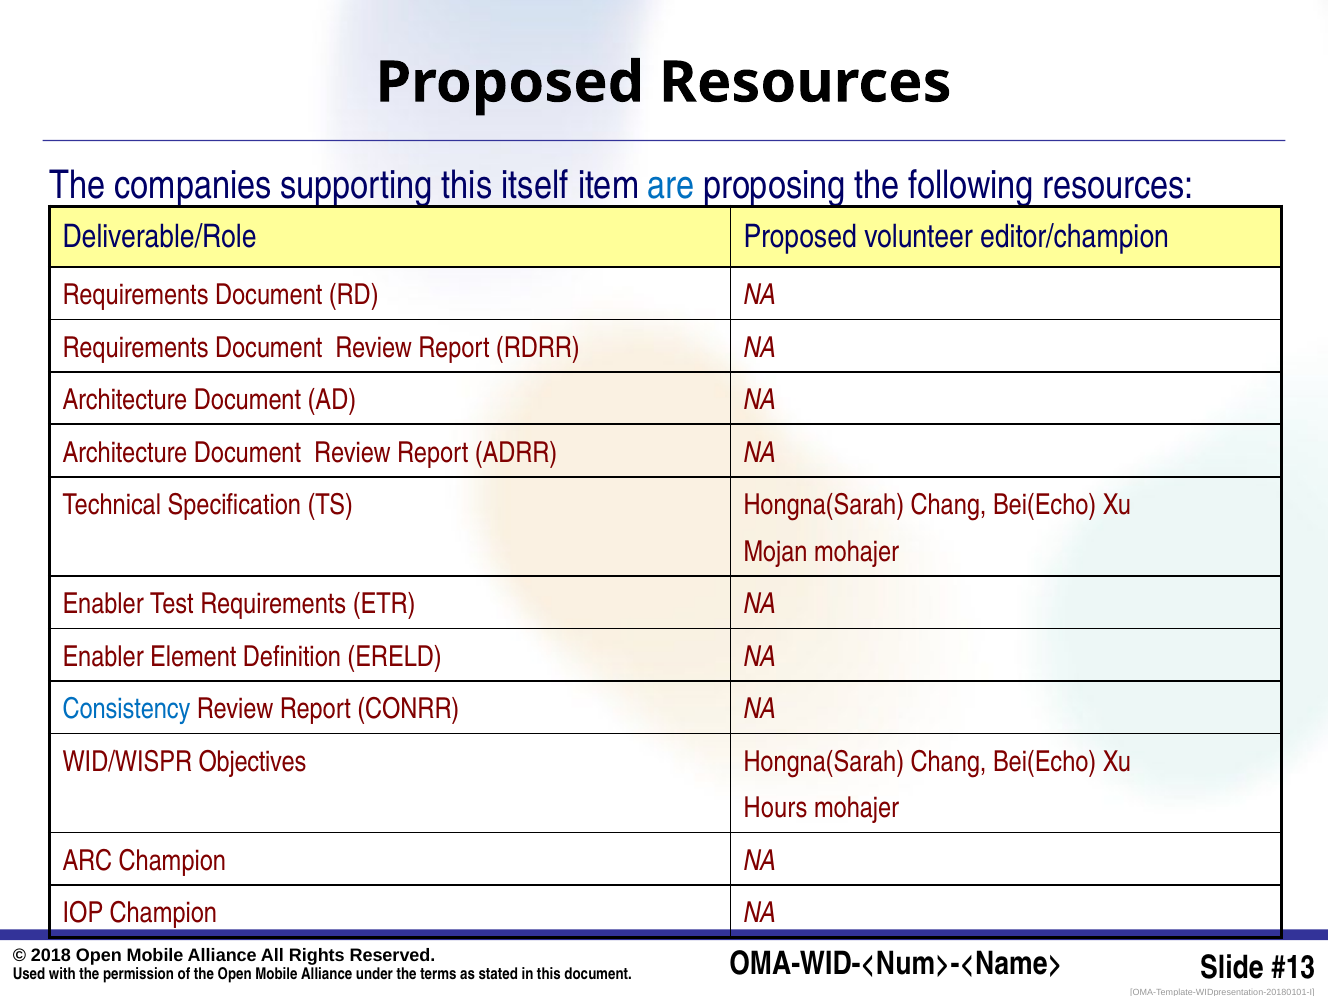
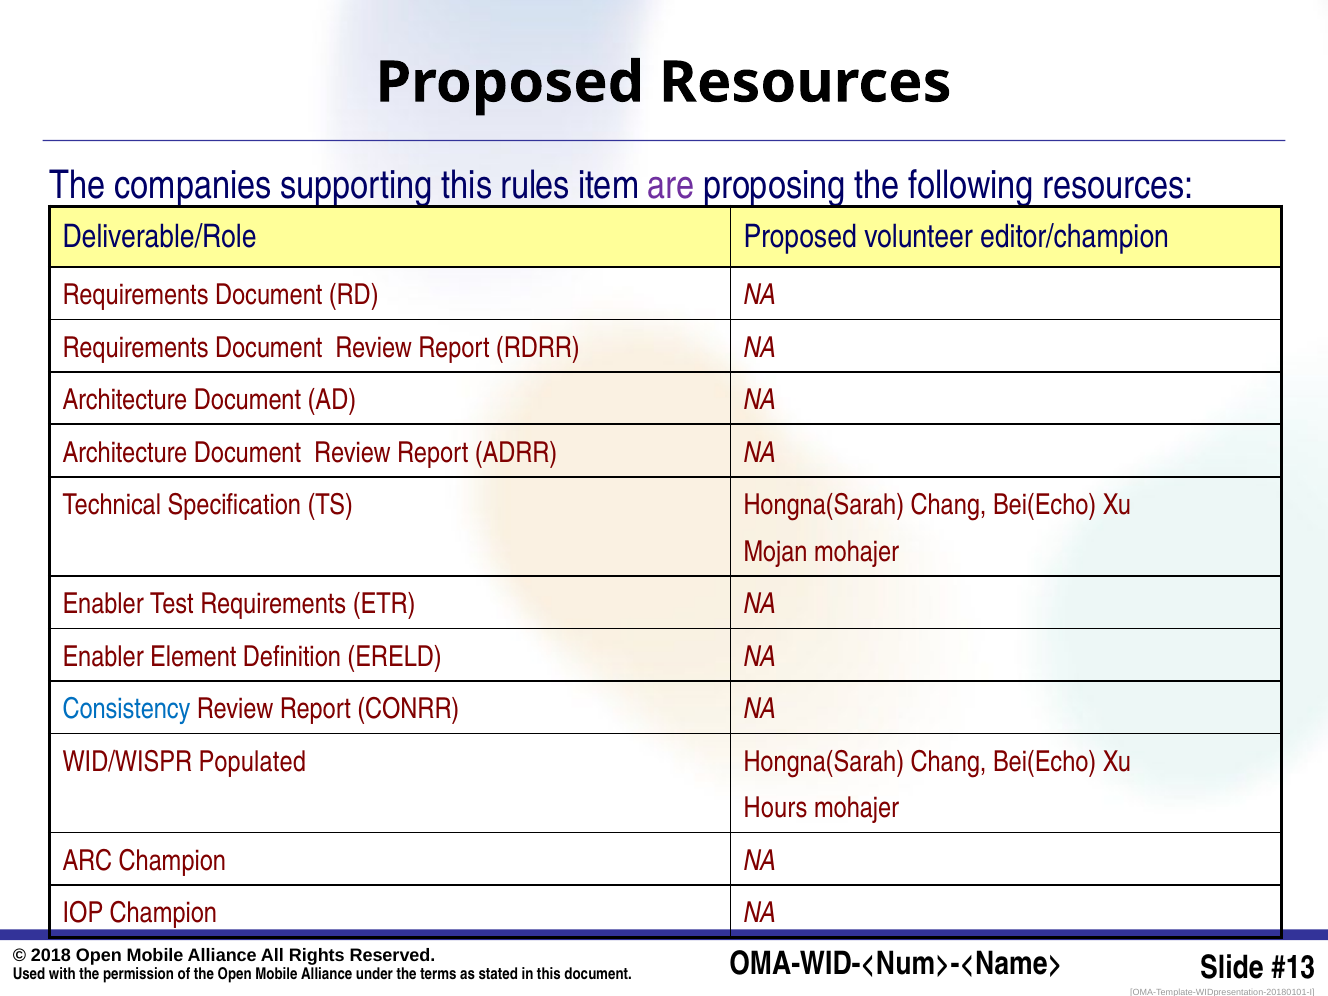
itself: itself -> rules (535, 185)
are colour: blue -> purple (671, 185)
Objectives: Objectives -> Populated (252, 762)
